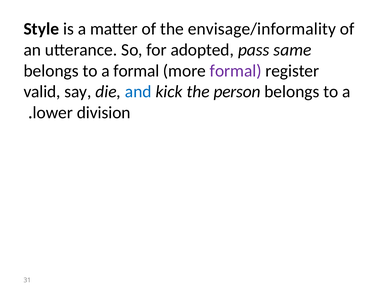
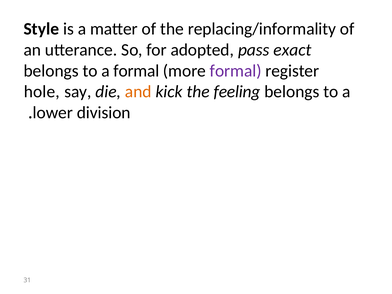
envisage/informality: envisage/informality -> replacing/informality (262, 29)
same: same -> exact (292, 50)
valid: valid -> hole (42, 92)
and colour: blue -> orange (138, 92)
person: person -> feeling (237, 92)
